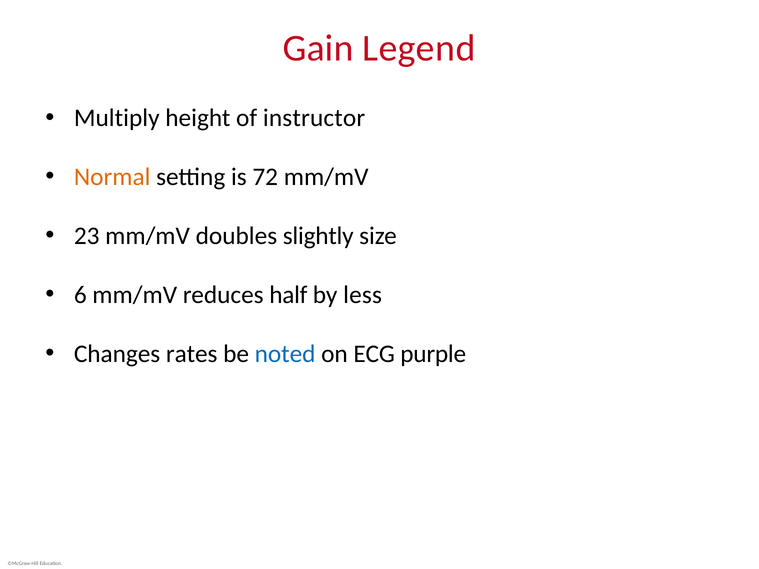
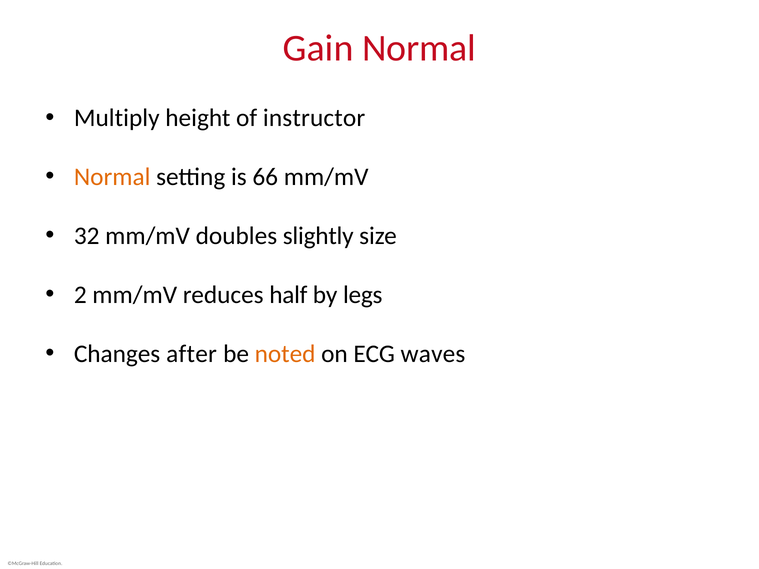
Gain Legend: Legend -> Normal (419, 48)
72: 72 -> 66 (265, 177)
23: 23 -> 32 (87, 236)
6: 6 -> 2 (80, 295)
less: less -> legs (363, 295)
rates: rates -> after (192, 354)
noted colour: blue -> orange (285, 354)
purple: purple -> waves (433, 354)
